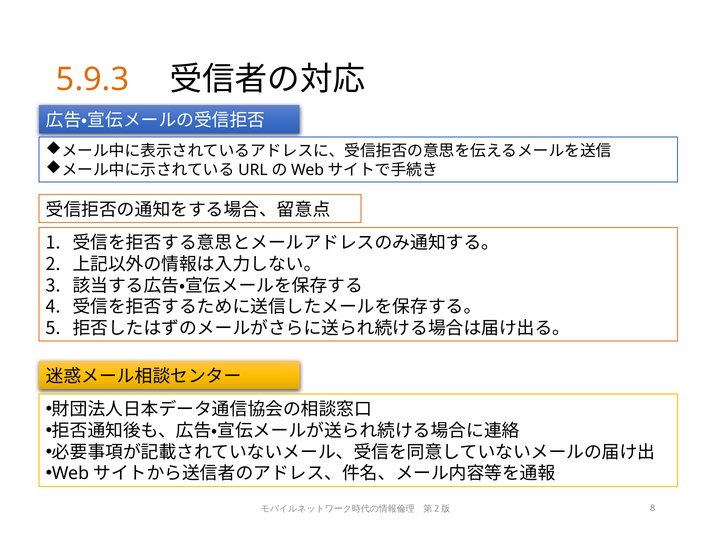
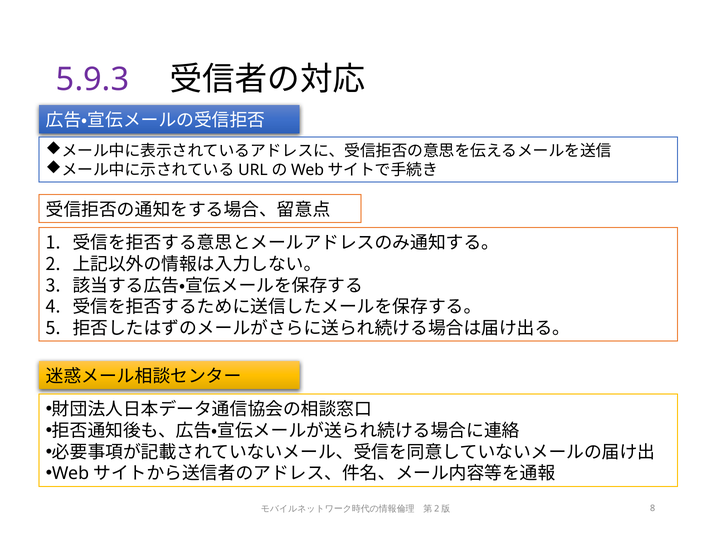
5.9.3 colour: orange -> purple (93, 80)
